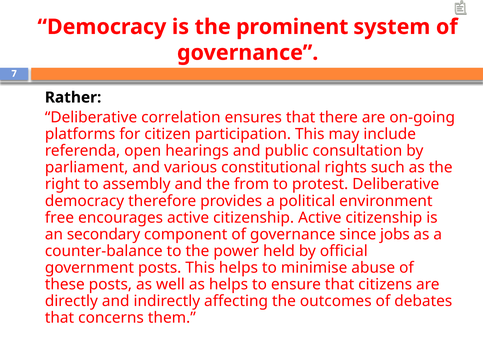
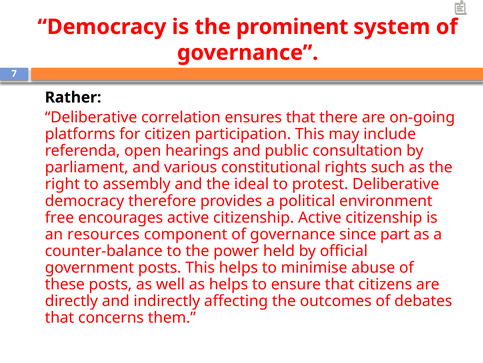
from: from -> ideal (252, 184)
secondary: secondary -> resources (103, 234)
jobs: jobs -> part (395, 234)
